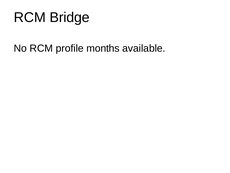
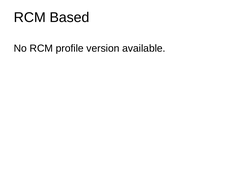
Bridge: Bridge -> Based (70, 17)
months: months -> version (103, 48)
